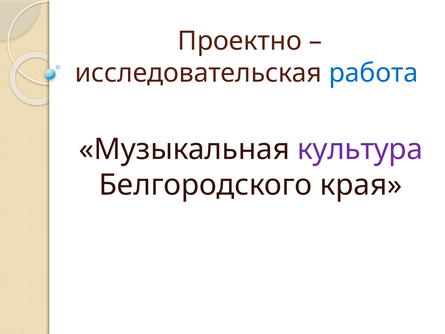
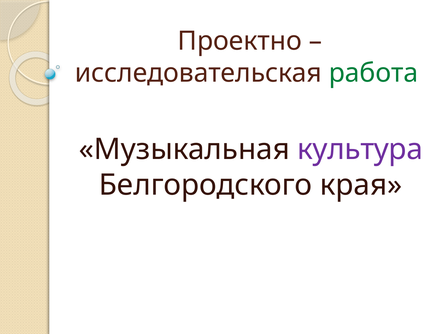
работа colour: blue -> green (374, 73)
